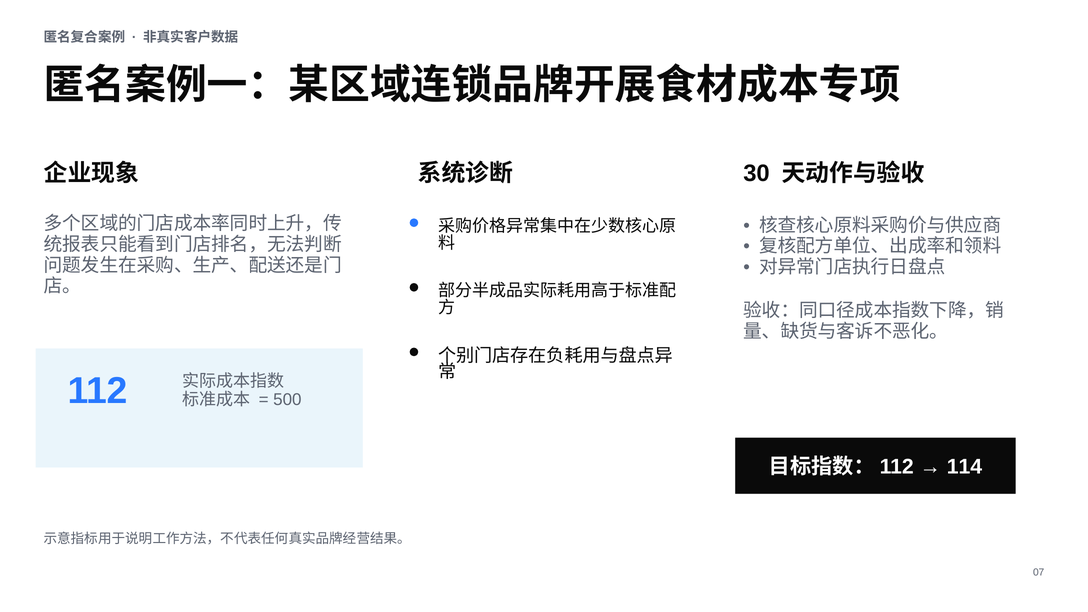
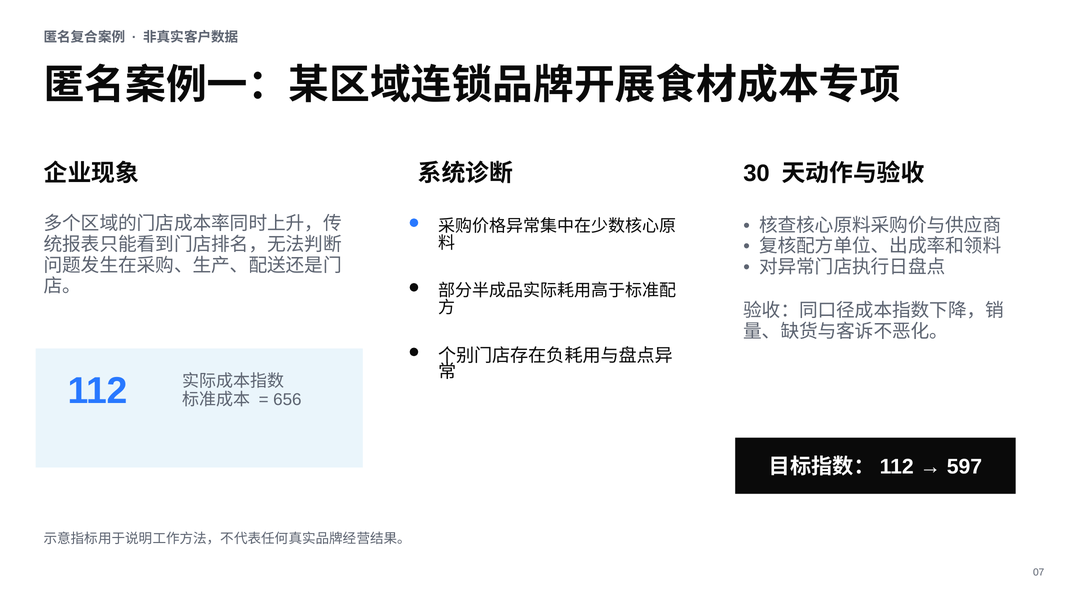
500: 500 -> 656 (287, 400)
114: 114 -> 597 (964, 467)
